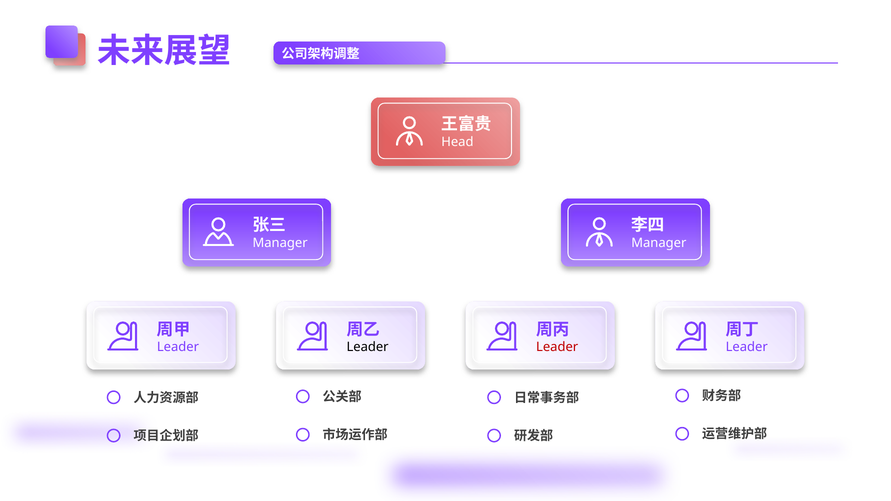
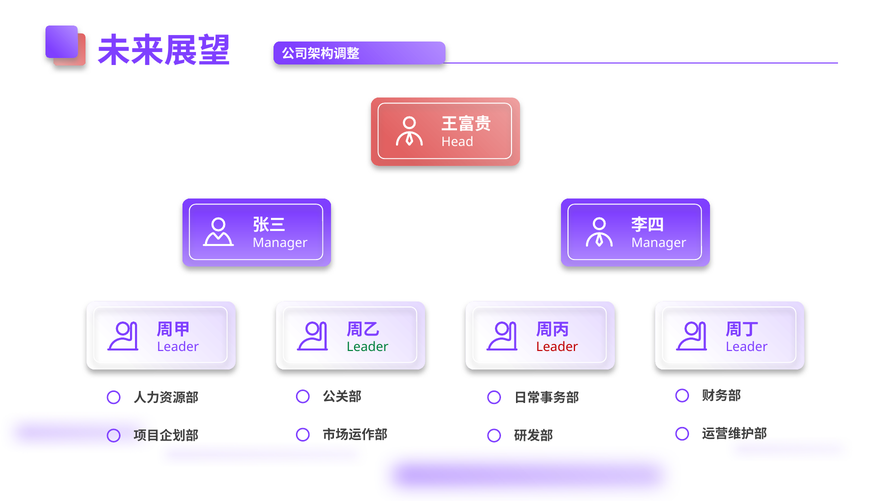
Leader colour: black -> green (368, 347)
